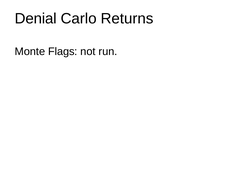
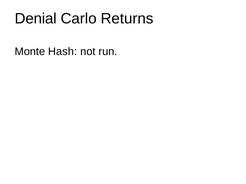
Flags: Flags -> Hash (63, 52)
